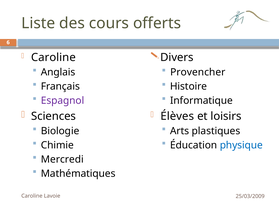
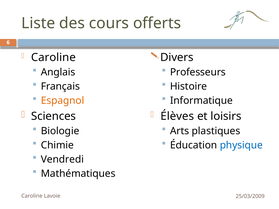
Provencher: Provencher -> Professeurs (198, 72)
Espagnol colour: purple -> orange (63, 101)
Mercredi: Mercredi -> Vendredi (62, 160)
